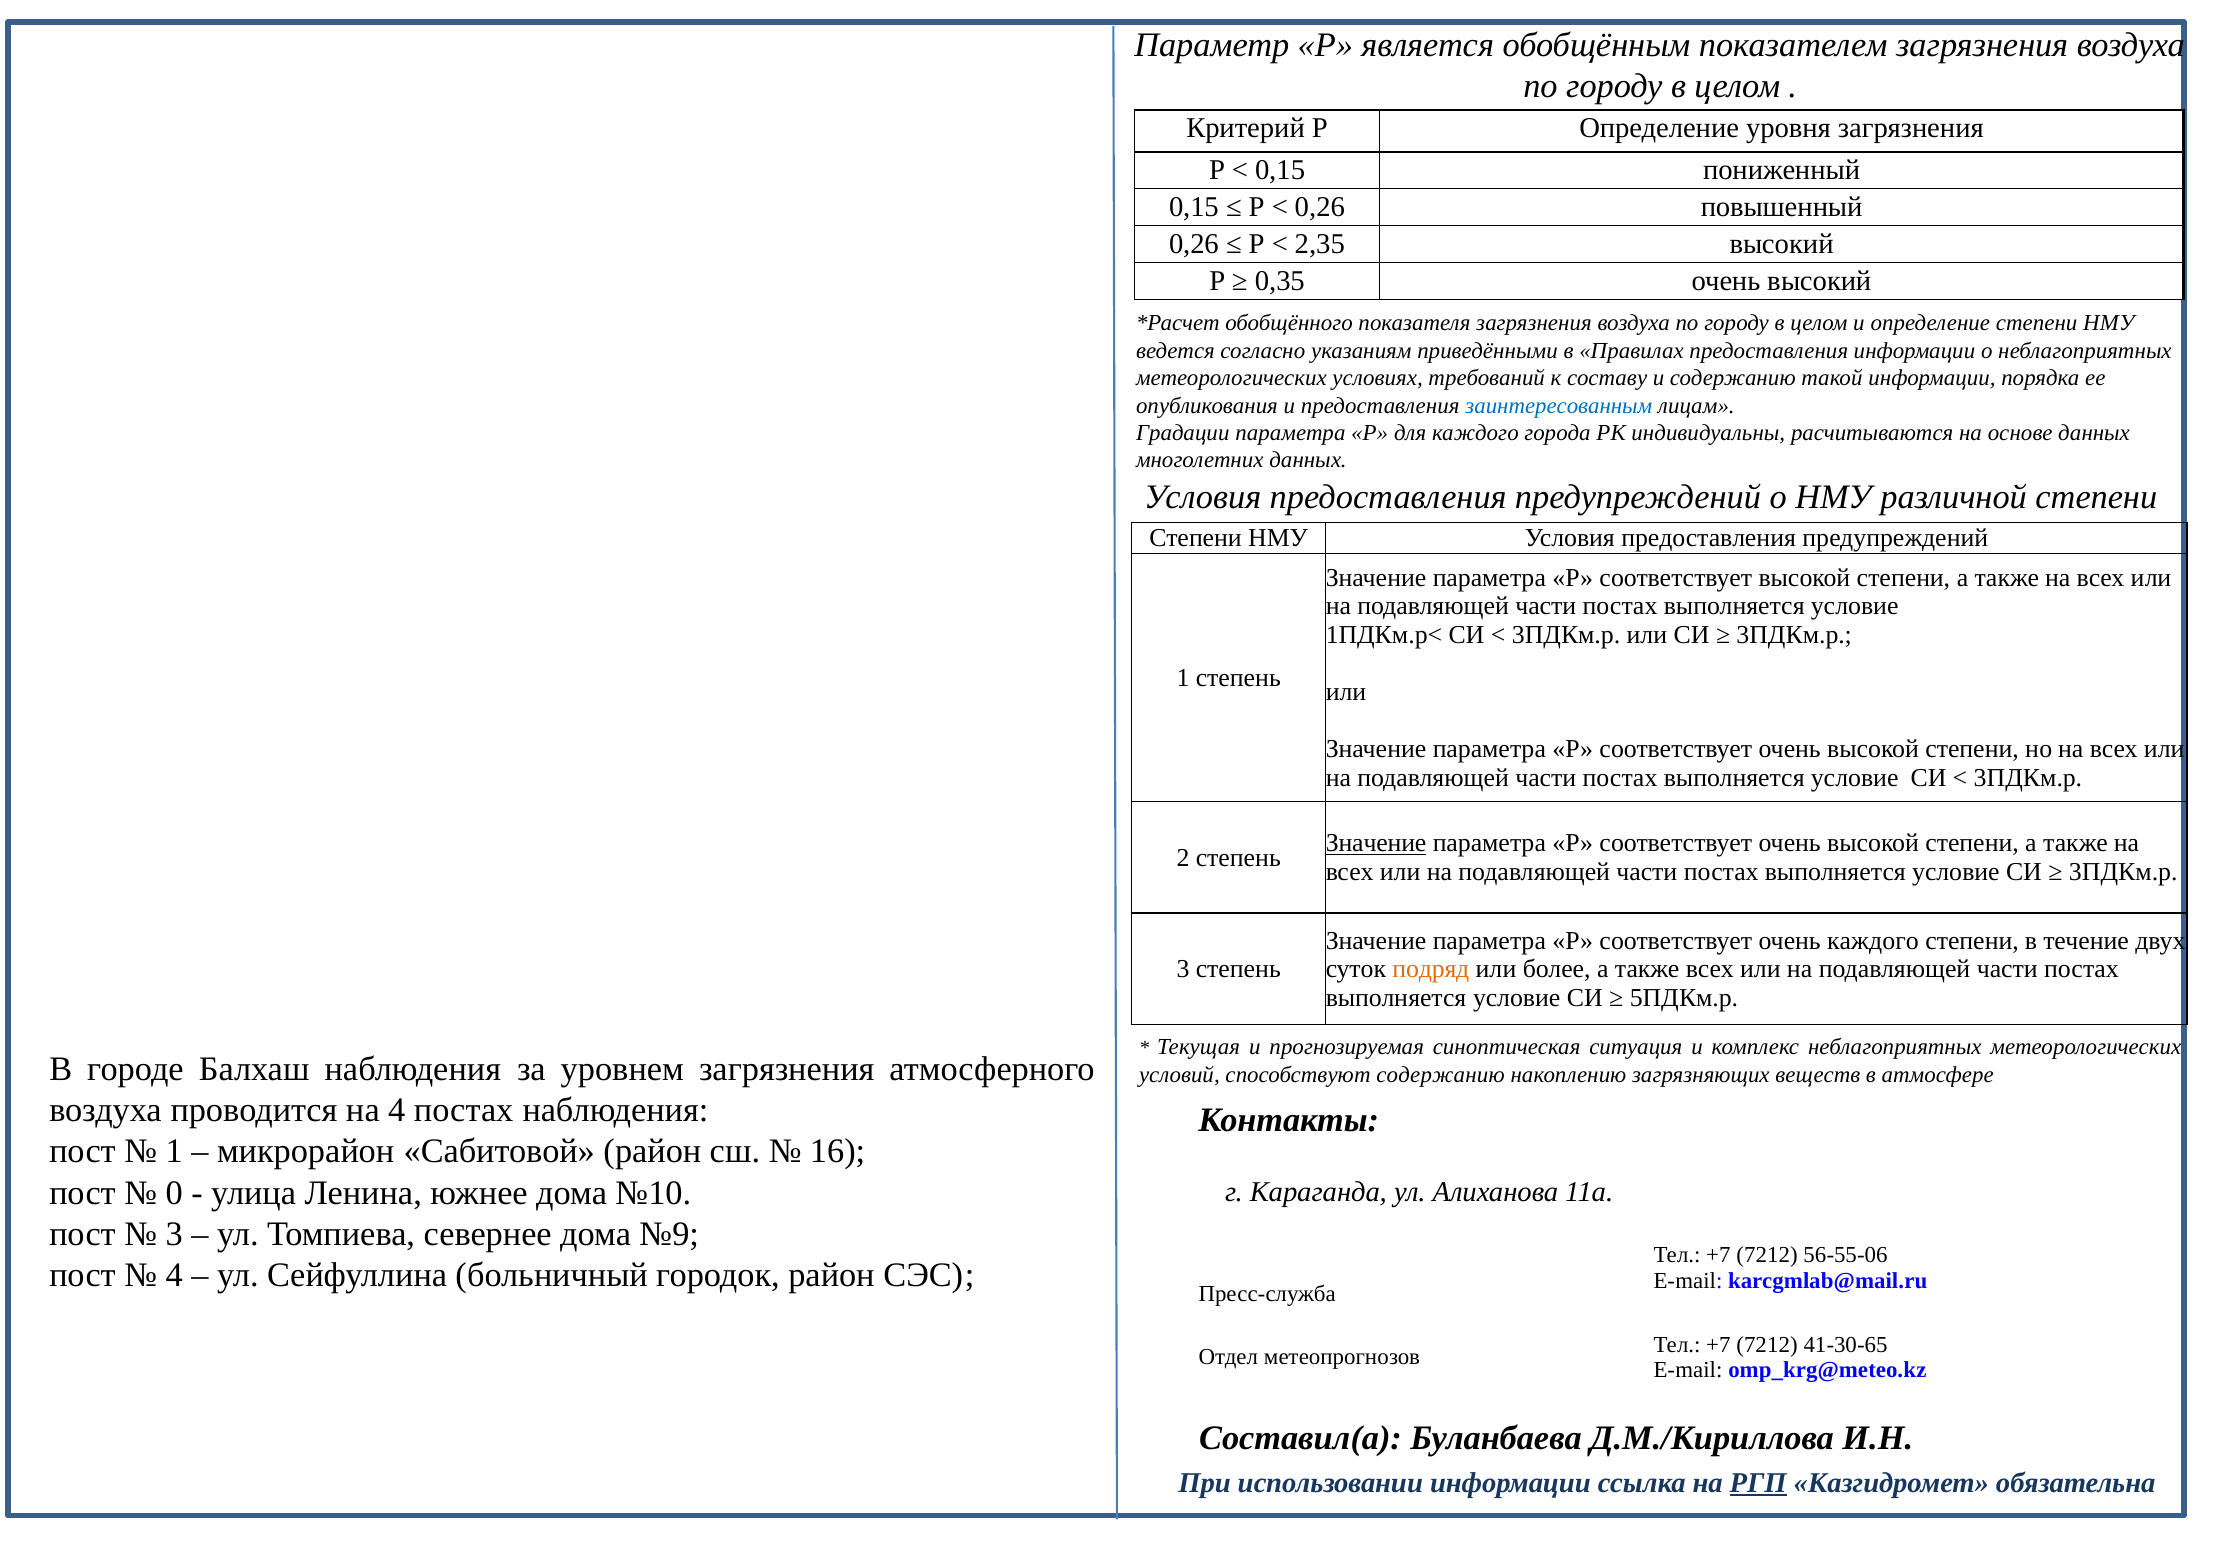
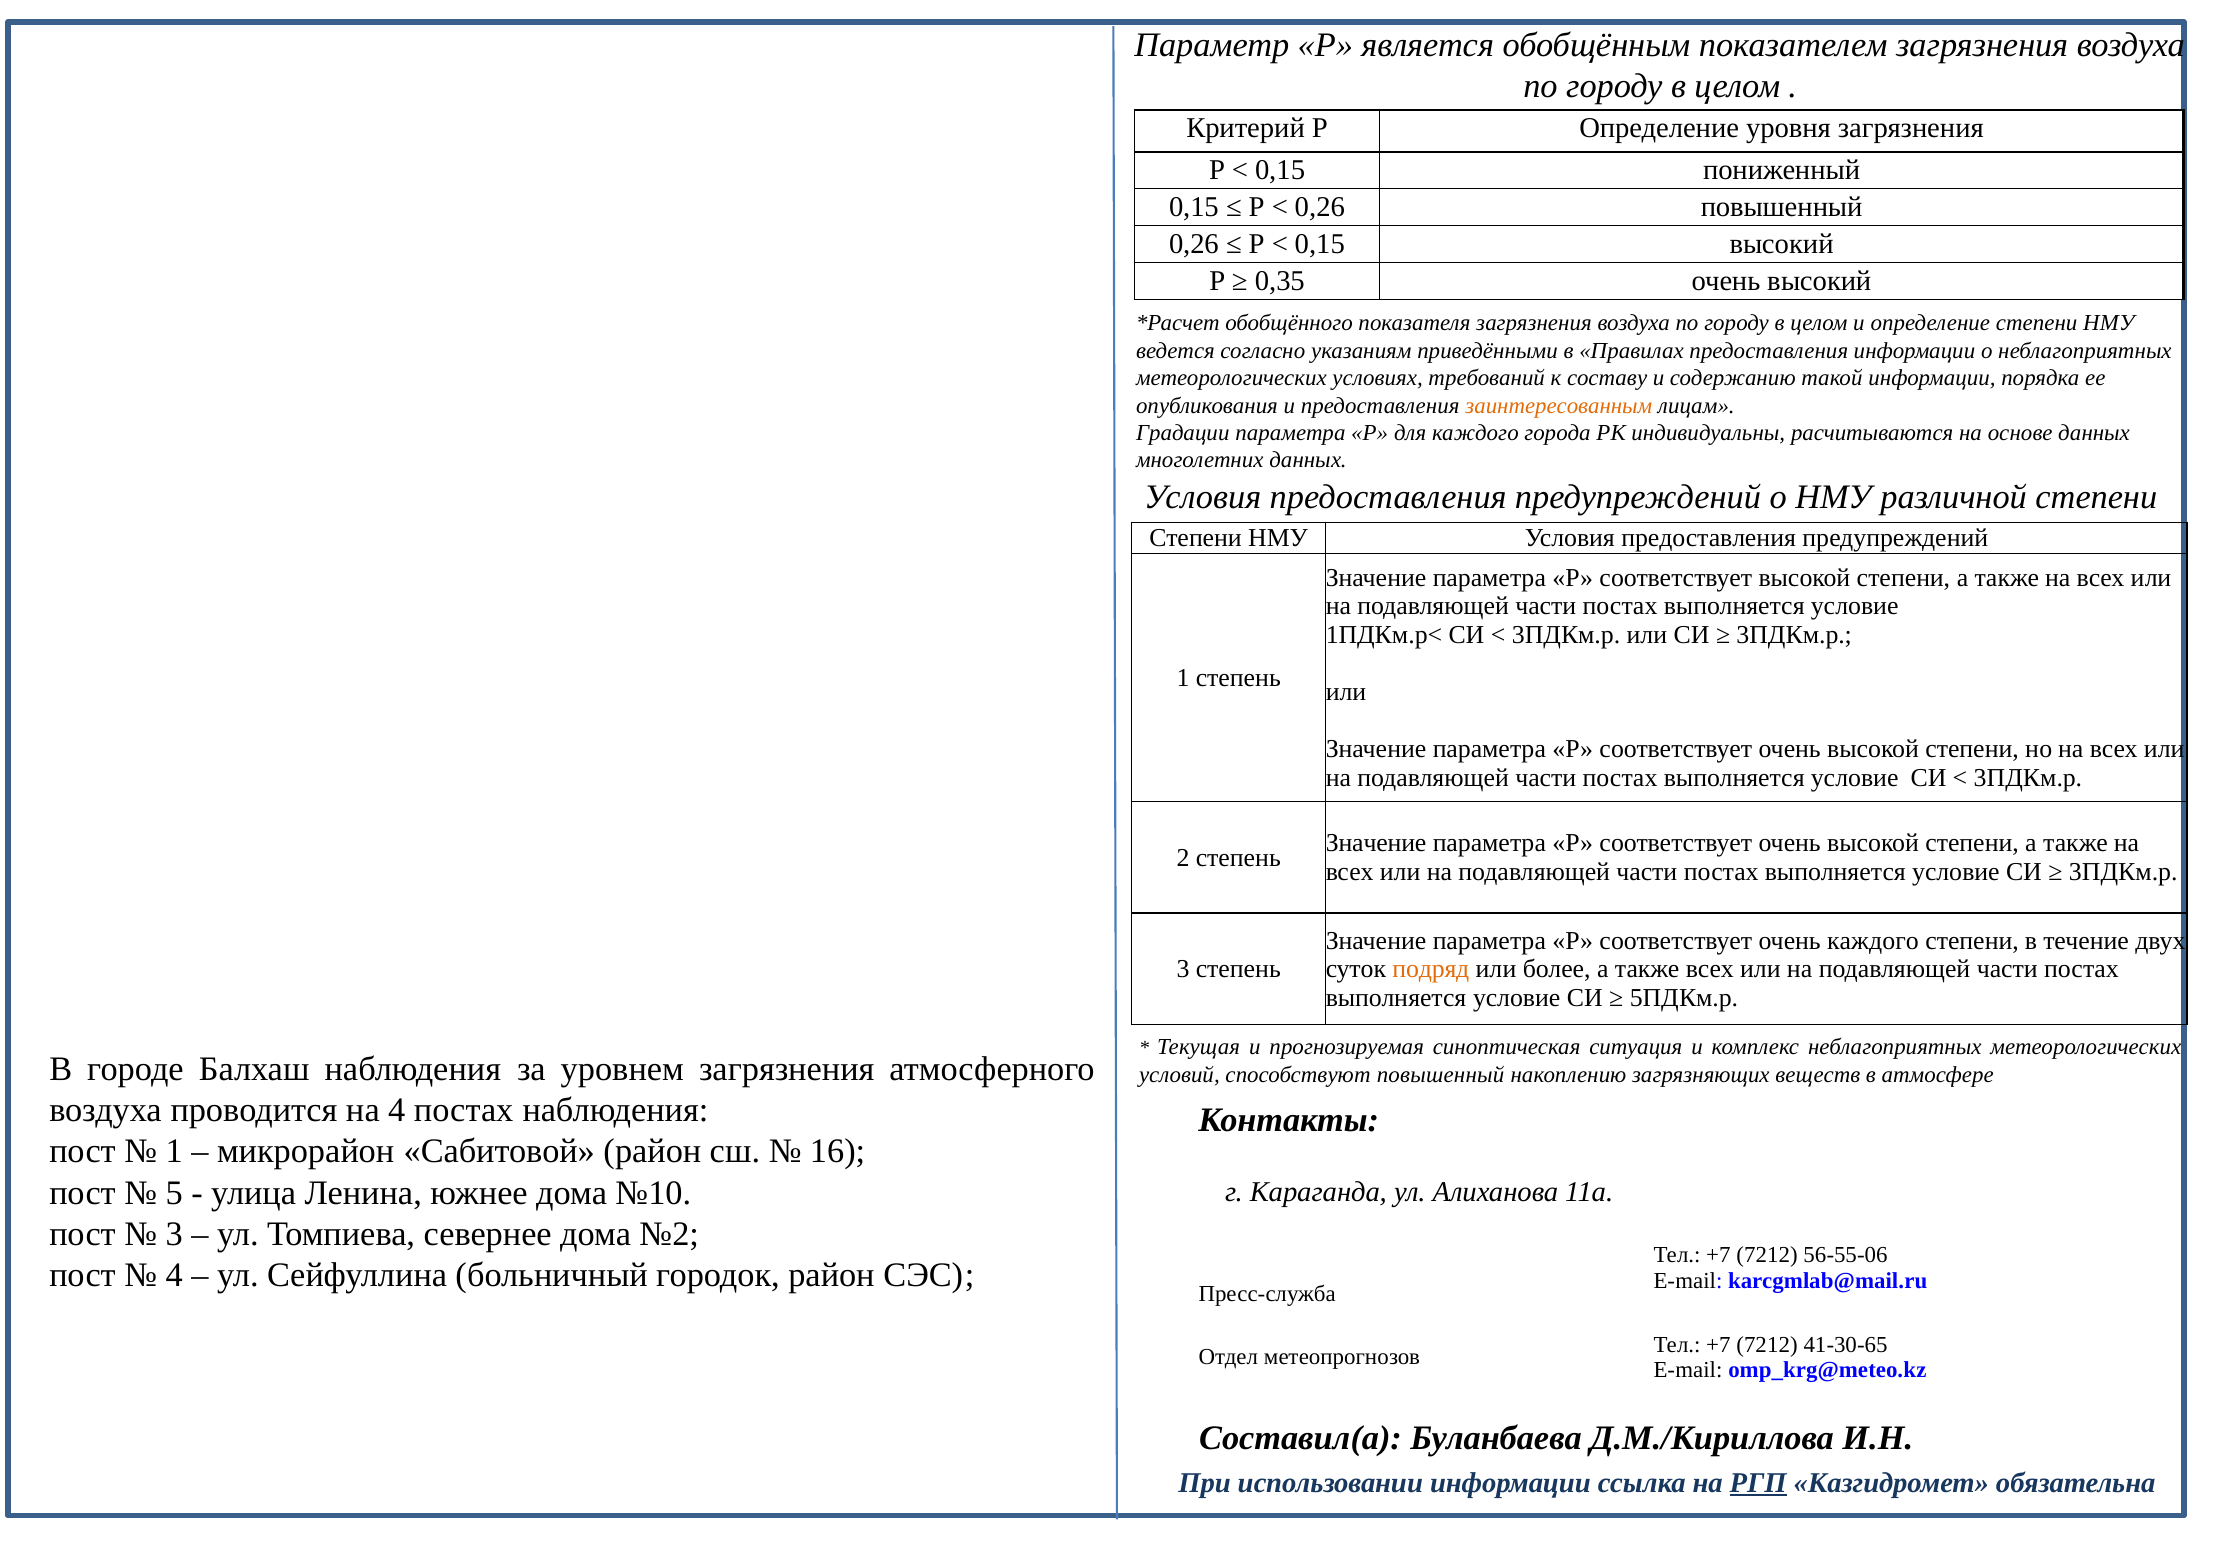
2,35: 2,35 -> 0,15 (1320, 244)
заинтересованным colour: blue -> orange (1559, 406)
Значение underline: present -> none (1376, 844)
способствуют содержанию: содержанию -> повышенный (1441, 1075)
0: 0 -> 5 (174, 1193)
№9: №9 -> №2 (669, 1234)
